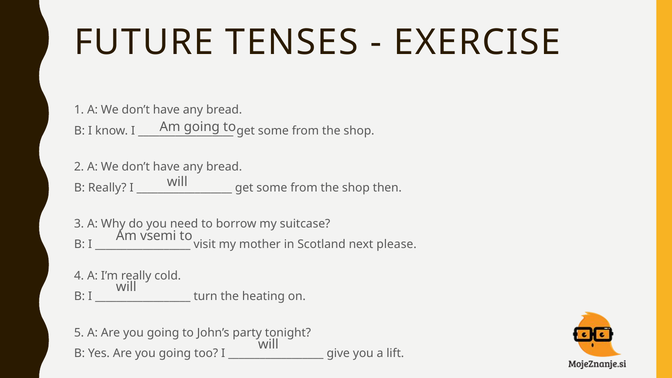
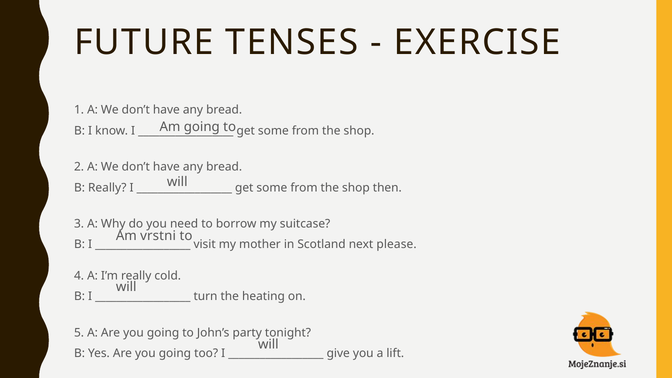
vsemi: vsemi -> vrstni (158, 236)
